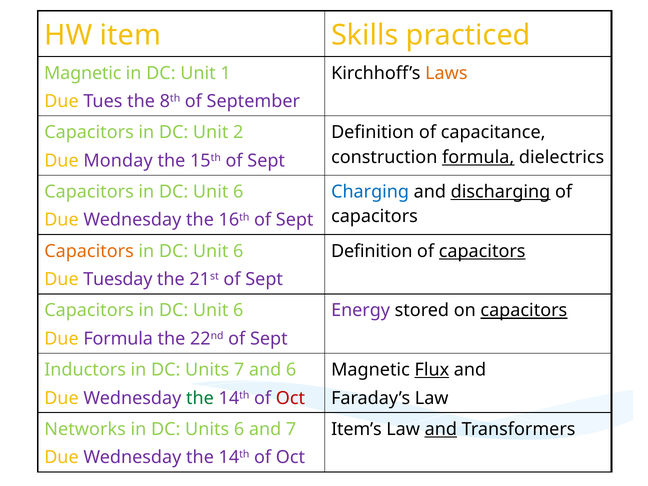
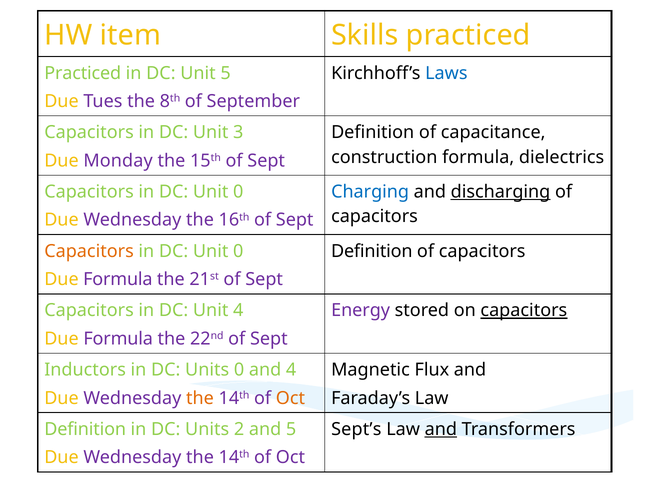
Magnetic: Magnetic -> Practiced (83, 73)
Unit 1: 1 -> 5 (226, 73)
Laws colour: orange -> blue (446, 73)
2: 2 -> 3 (238, 132)
formula underline: present -> none (478, 157)
6: 6 -> 0 (238, 192)
6: 6 -> 0 (238, 251)
capacitors underline: present -> none (482, 251)
Tuesday: Tuesday -> Formula (118, 279)
6: 6 -> 4 (238, 311)
Units 7: 7 -> 0 (239, 370)
and 6: 6 -> 4 (291, 370)
Flux underline: present -> none (432, 370)
the colour: green -> orange (200, 398)
Oct colour: red -> orange (290, 398)
Networks: Networks -> Definition (85, 429)
Units 6: 6 -> 2 (239, 429)
and 7: 7 -> 5 (291, 429)
Item’s: Item’s -> Sept’s (356, 429)
